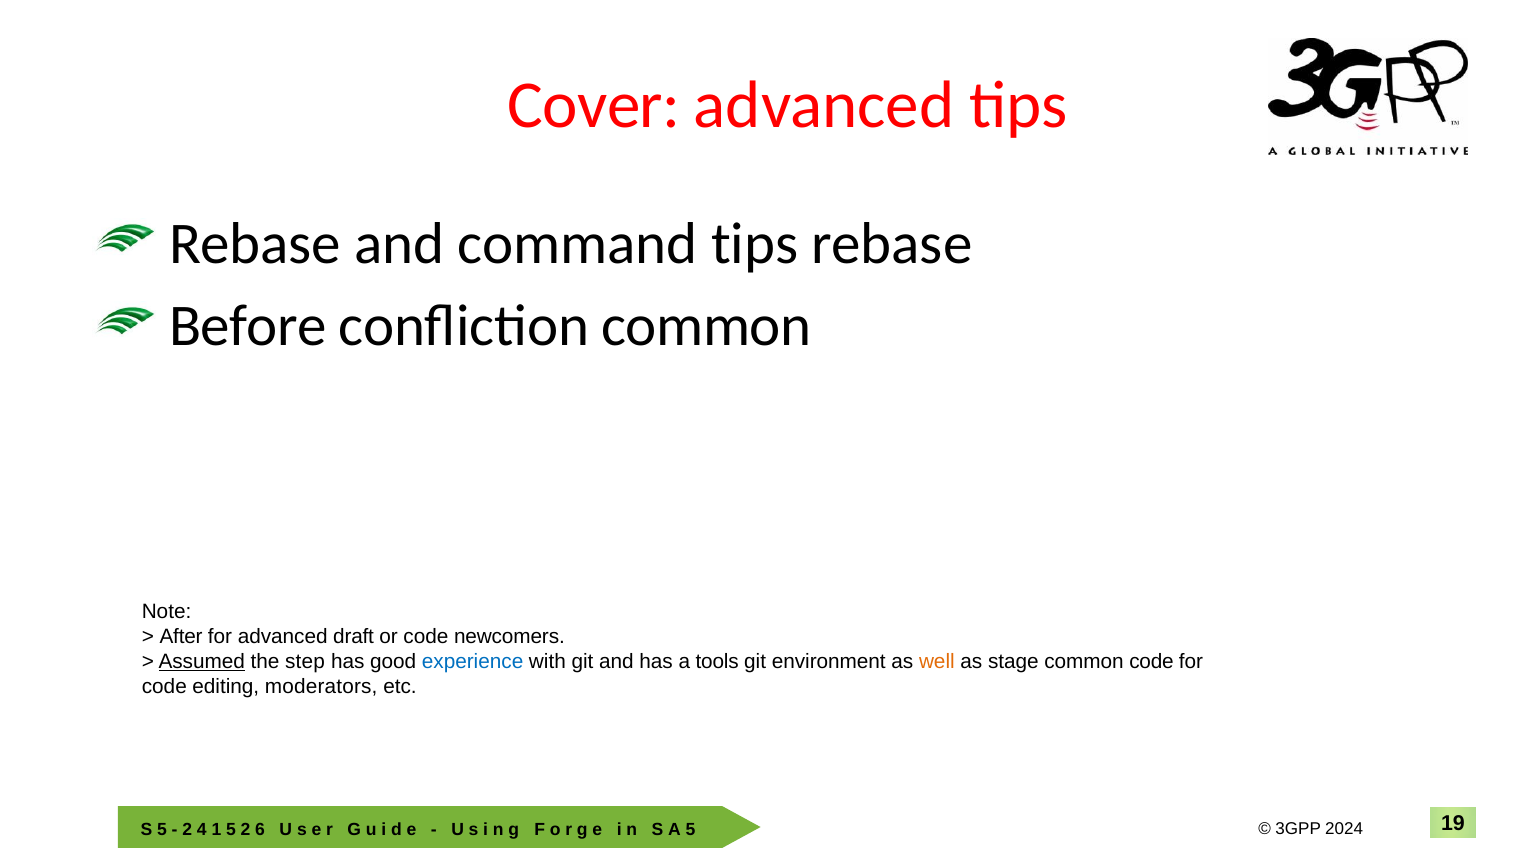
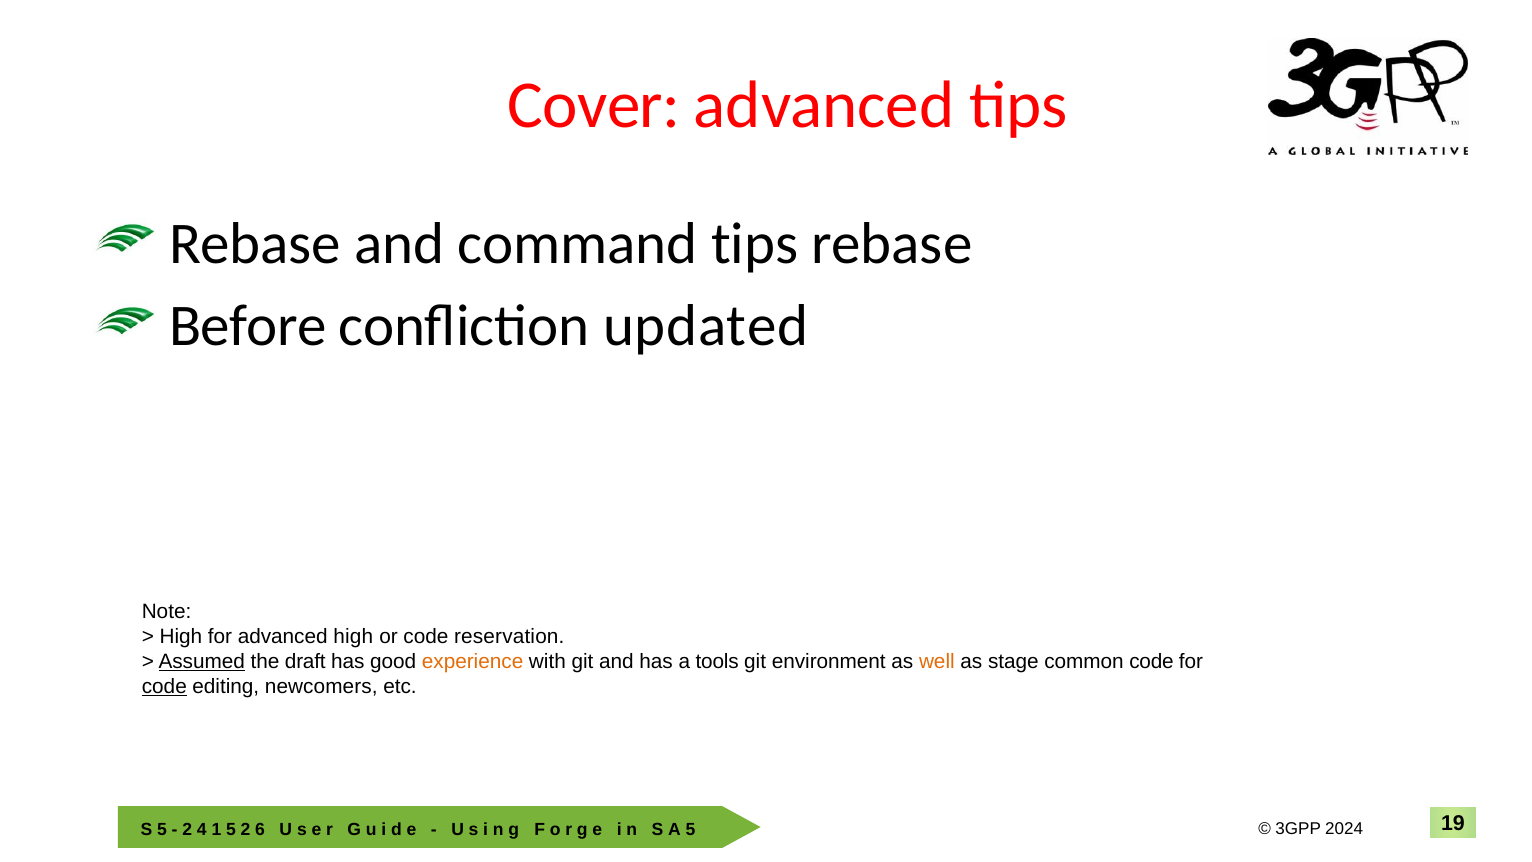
confliction common: common -> updated (706, 326)
After: After -> High (181, 637)
advanced draft: draft -> high (353, 637)
newcomers: newcomers -> reservation (509, 637)
step: step -> draft (305, 662)
experience colour: blue -> orange (473, 662)
code underline: none -> present (164, 687)
moderators: moderators -> newcomers (321, 687)
